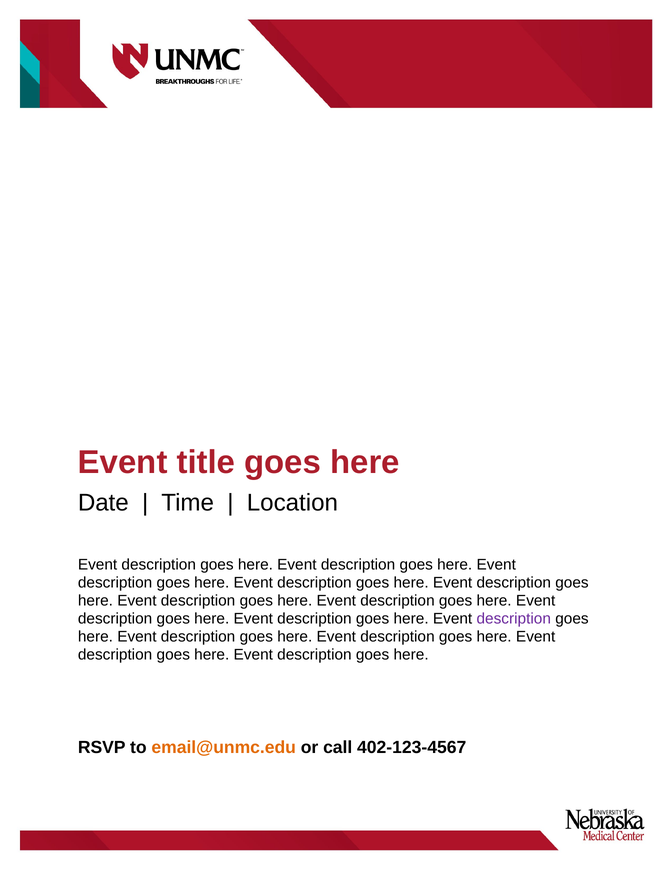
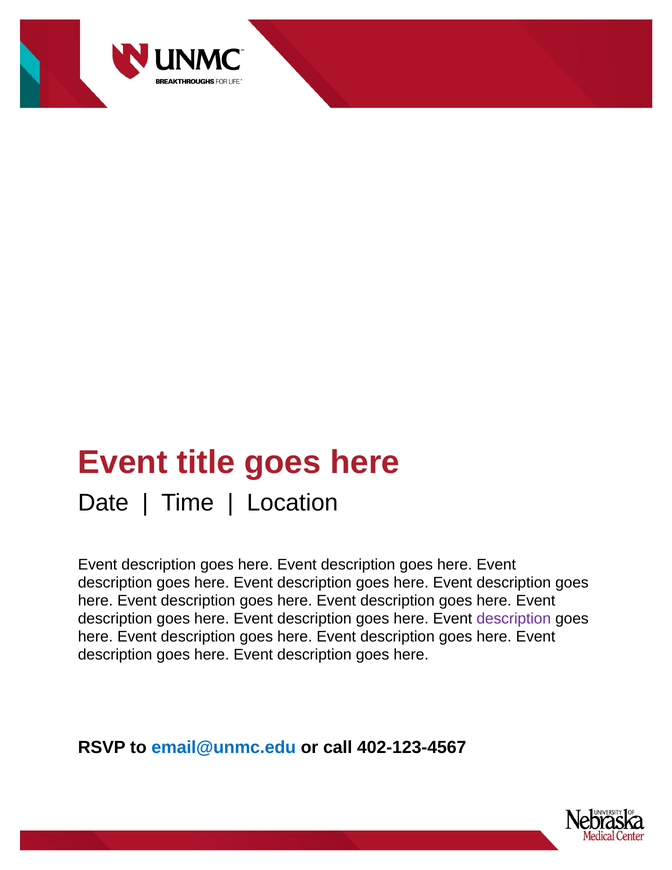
email@unmc.edu colour: orange -> blue (224, 747)
